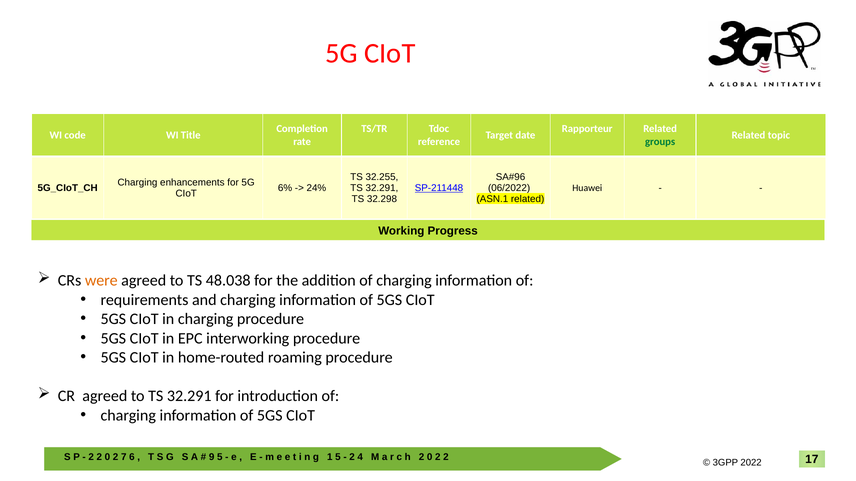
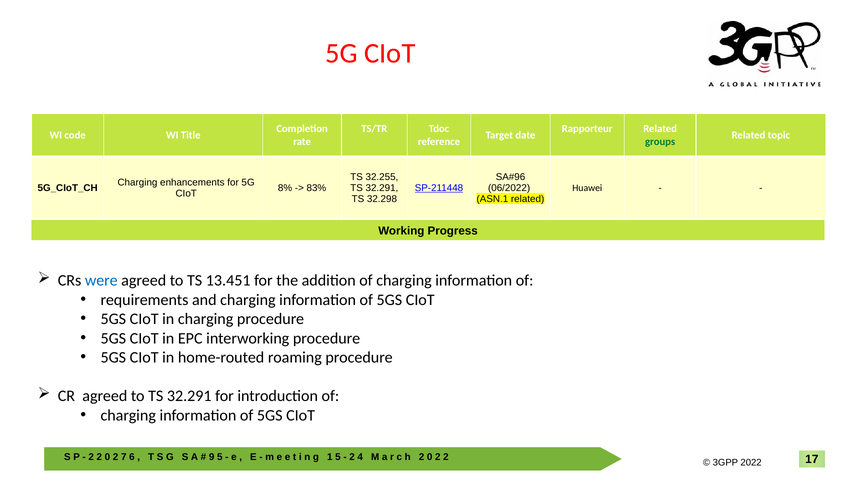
6%: 6% -> 8% (285, 188)
24%: 24% -> 83% (316, 188)
were colour: orange -> blue (101, 281)
48.038: 48.038 -> 13.451 (228, 281)
